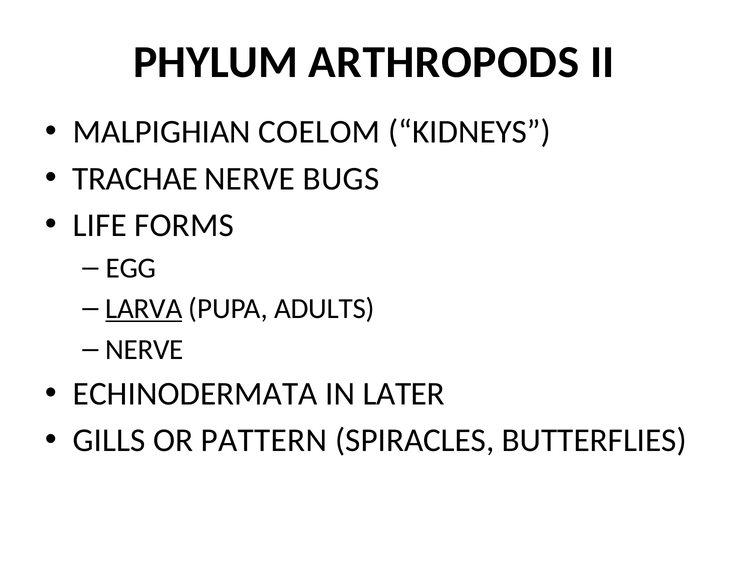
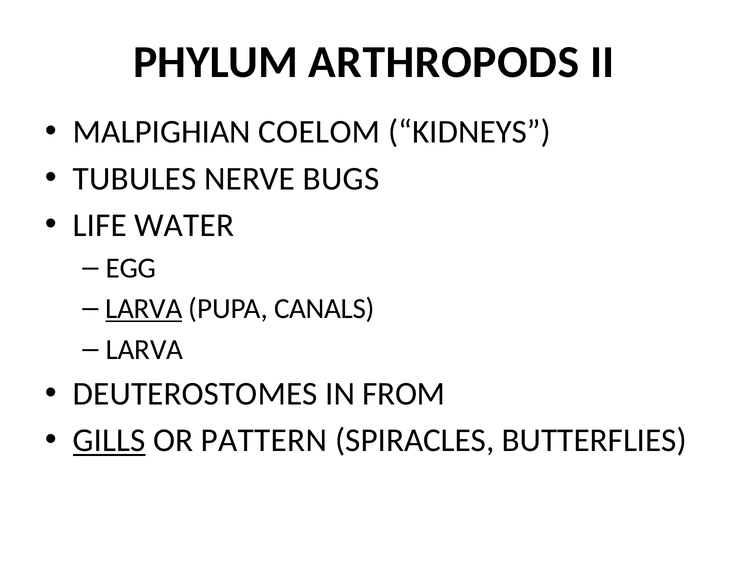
TRACHAE: TRACHAE -> TUBULES (135, 179)
FORMS: FORMS -> WATER (184, 225)
ADULTS: ADULTS -> CANALS (324, 309)
NERVE: NERVE -> LARVA (144, 350)
ECHINODERMATA: ECHINODERMATA -> DEUTEROSTOMES (195, 394)
LATER: LATER -> FROM (404, 394)
GILLS underline: none -> present (109, 440)
